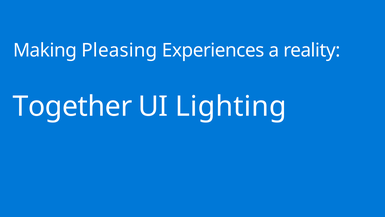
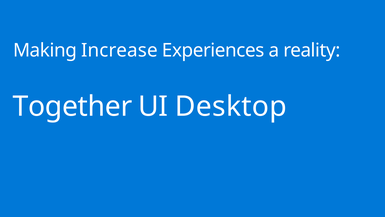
Pleasing: Pleasing -> Increase (119, 50)
Lighting: Lighting -> Desktop (231, 106)
